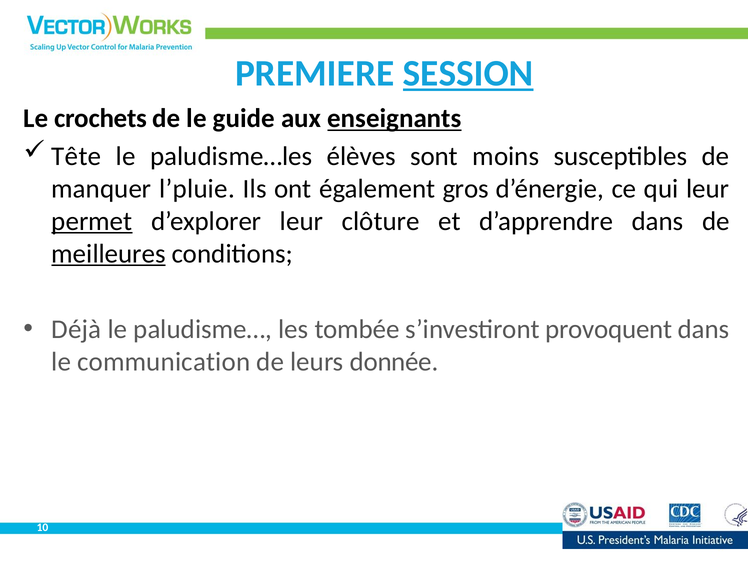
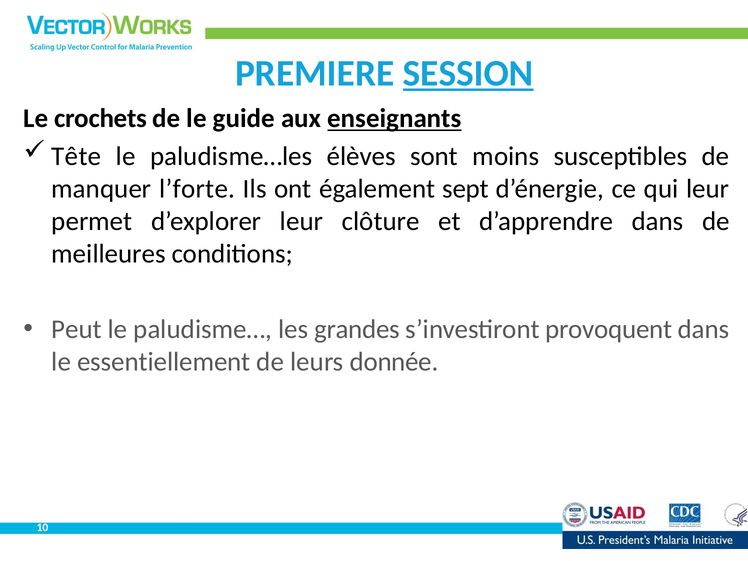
l’pluie: l’pluie -> l’forte (197, 189)
gros: gros -> sept (466, 189)
permet underline: present -> none (92, 221)
meilleures underline: present -> none (109, 254)
Déjà: Déjà -> Peut (77, 330)
tombée: tombée -> grandes (357, 330)
communication: communication -> essentiellement (164, 362)
